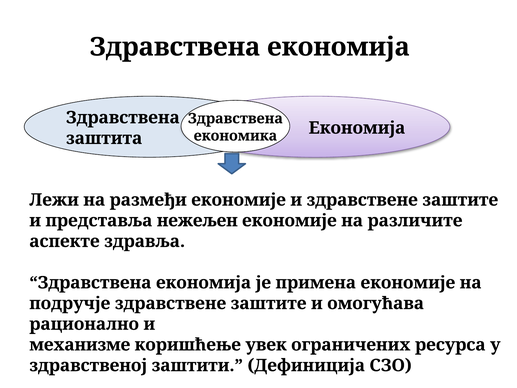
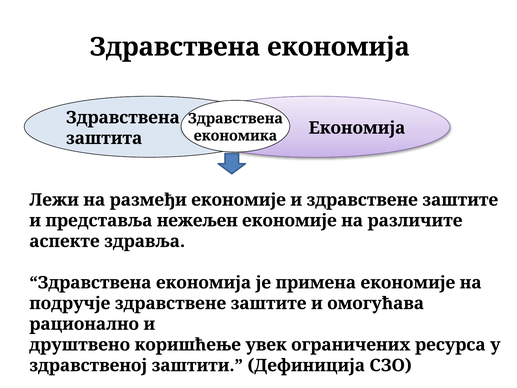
механизме: механизме -> друштвено (80, 345)
